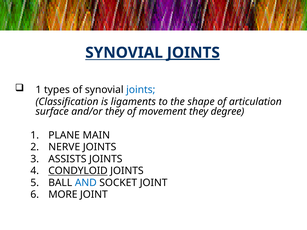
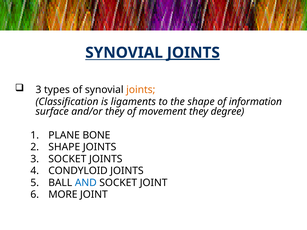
1: 1 -> 3 (38, 90)
joints colour: blue -> orange (141, 90)
articulation: articulation -> information (255, 102)
MAIN: MAIN -> BONE (96, 135)
NERVE: NERVE -> SHAPE (64, 147)
ASSISTS: ASSISTS -> SOCKET (67, 159)
CONDYLOID underline: present -> none (78, 171)
